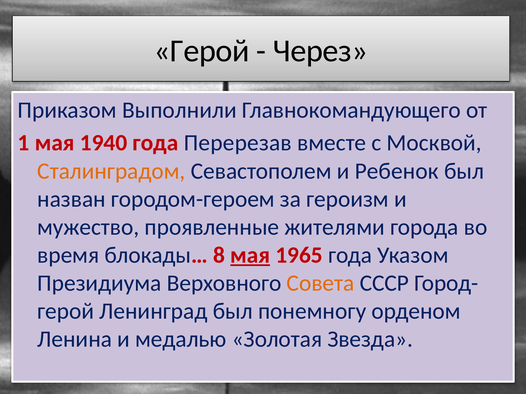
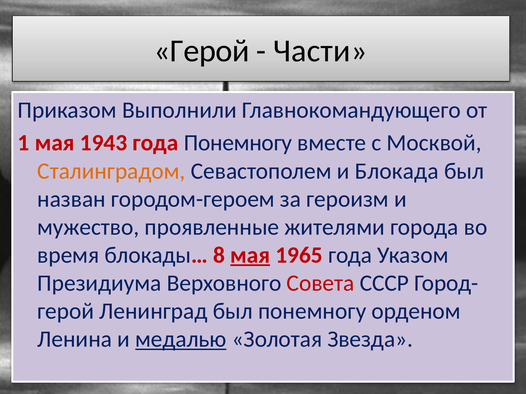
Через: Через -> Части (320, 51)
1940: 1940 -> 1943 (104, 143)
года Перерезав: Перерезав -> Понемногу (238, 143)
Ребенок: Ребенок -> Блокада (397, 171)
Совета colour: orange -> red (321, 284)
медалью underline: none -> present (181, 340)
